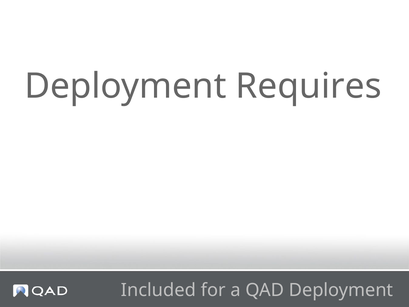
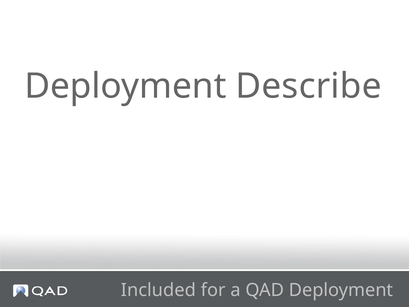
Requires: Requires -> Describe (309, 86)
